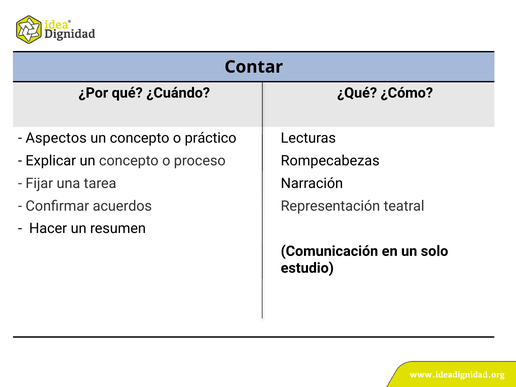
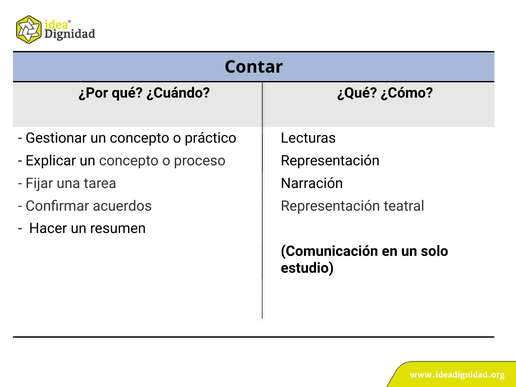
Aspectos: Aspectos -> Gestionar (56, 138)
Rompecabezas: Rompecabezas -> Representación (330, 161)
